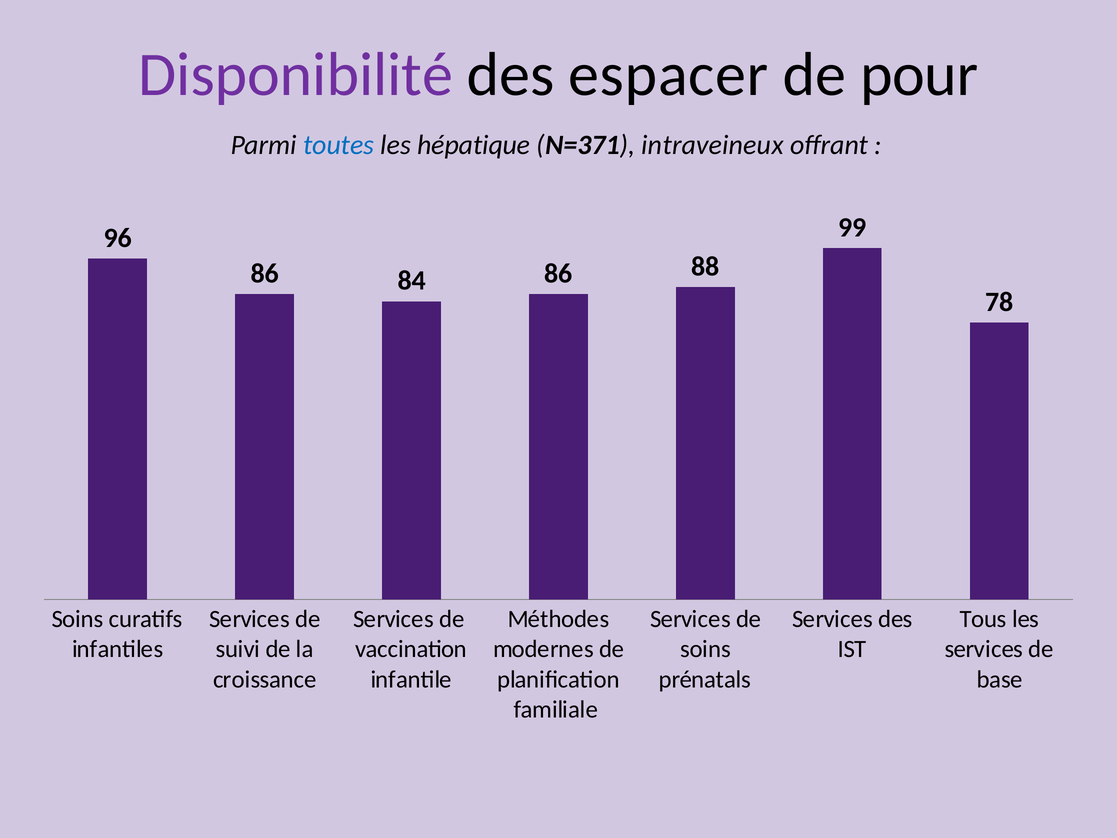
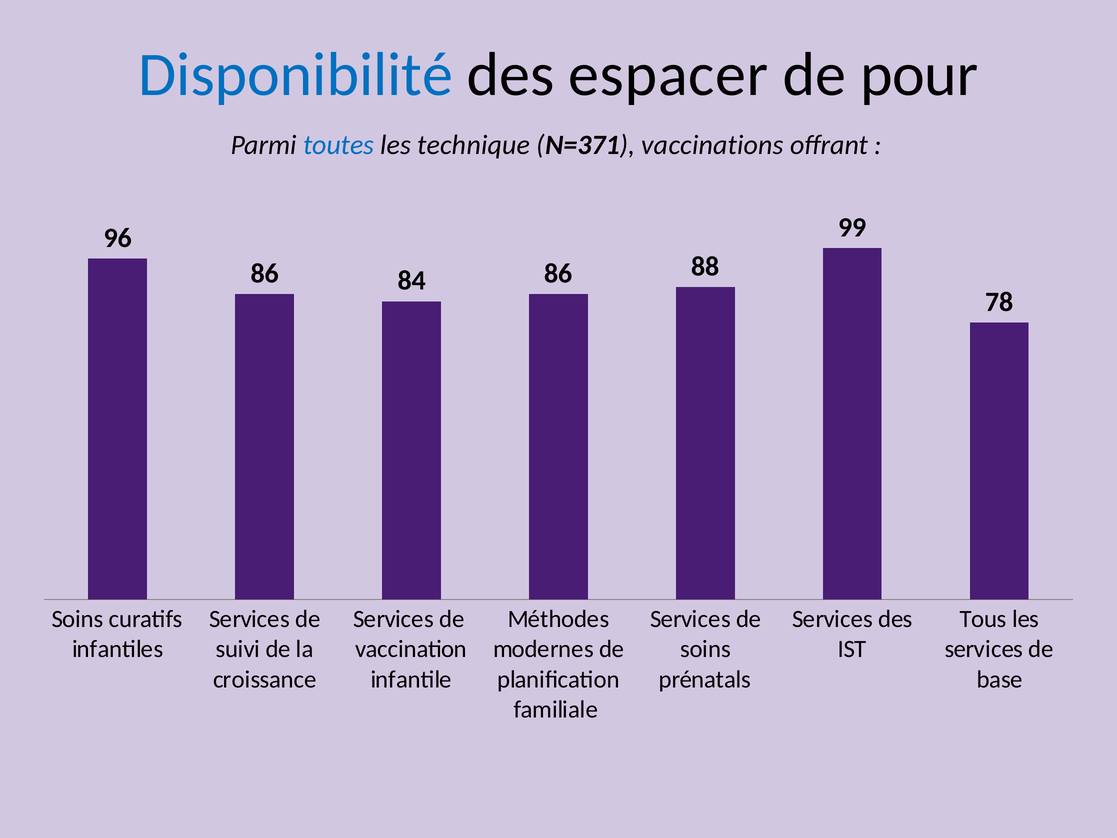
Disponibilité colour: purple -> blue (296, 75)
hépatique: hépatique -> technique (474, 145)
intraveineux: intraveineux -> vaccinations (713, 145)
